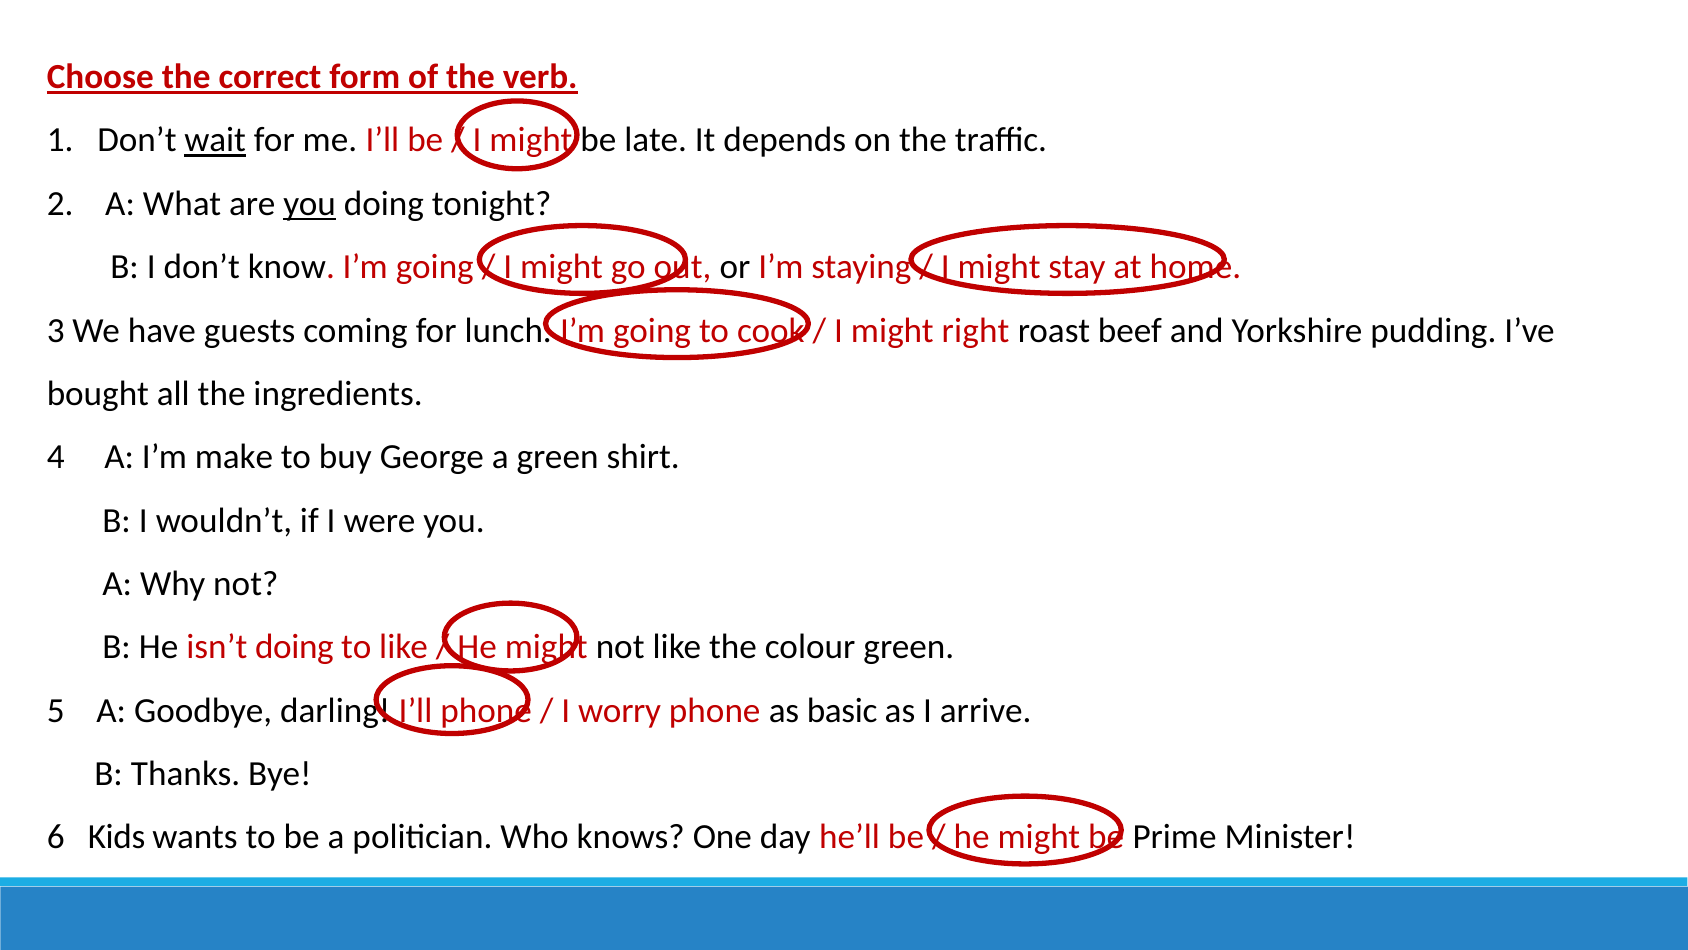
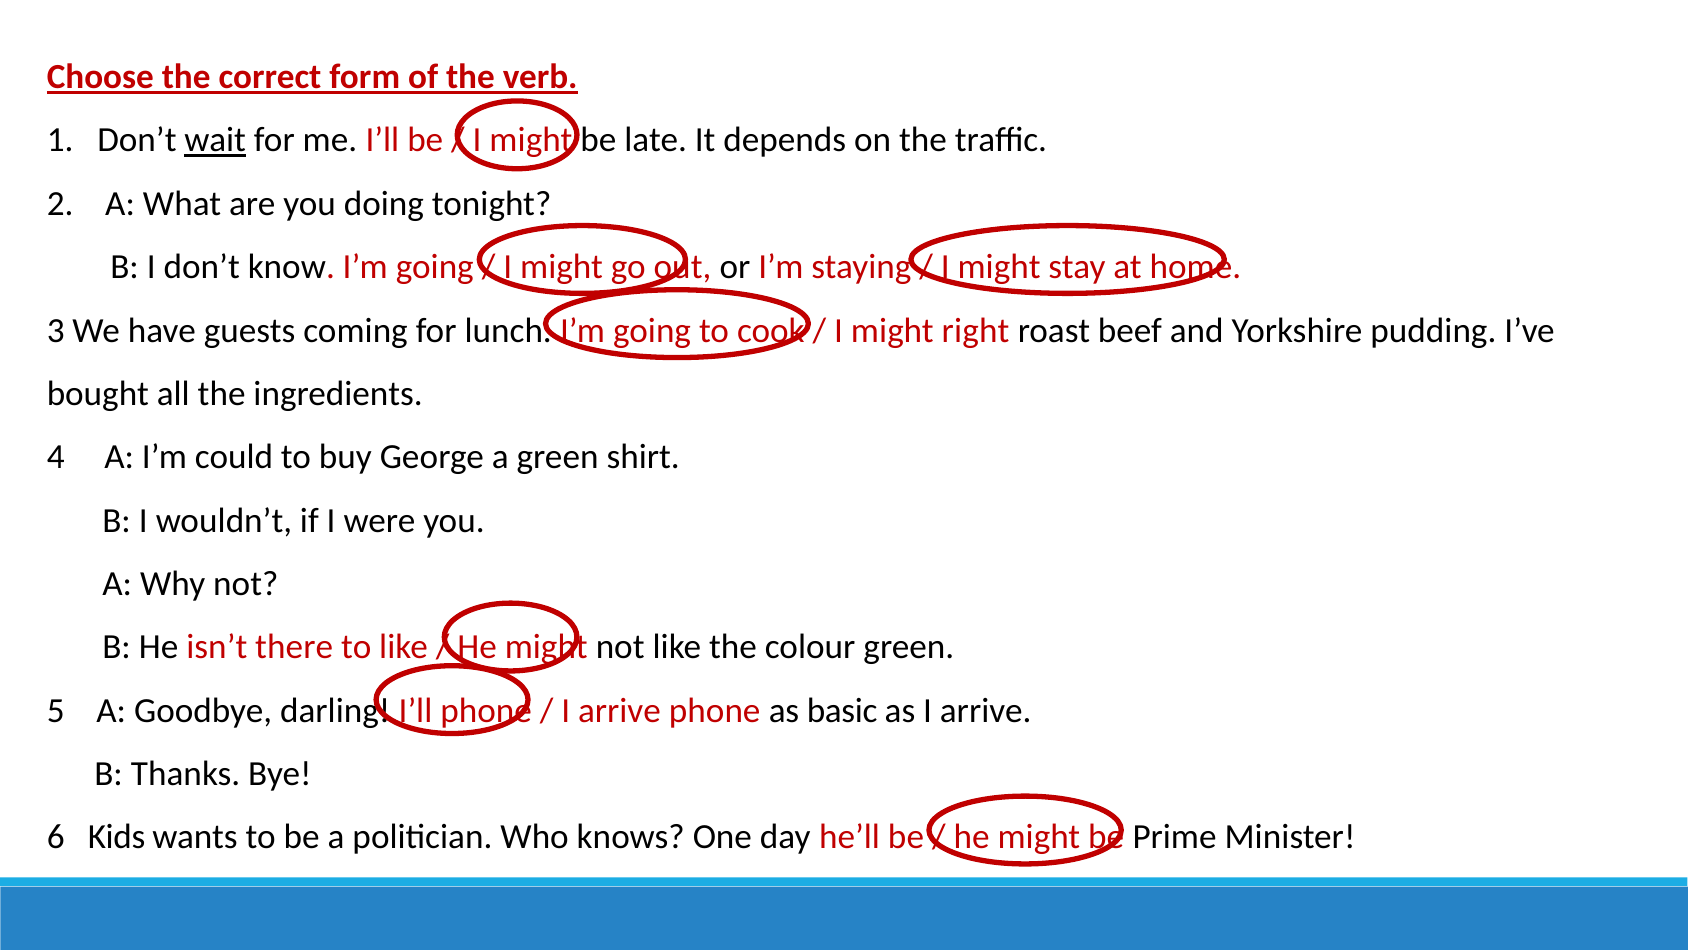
you underline: present -> none (310, 204)
make: make -> could (234, 457)
isn’t doing: doing -> there (294, 647)
worry: worry -> arrive (619, 710)
